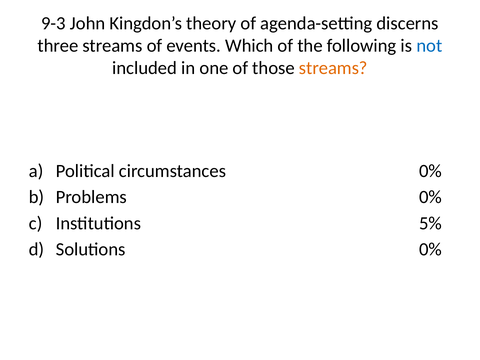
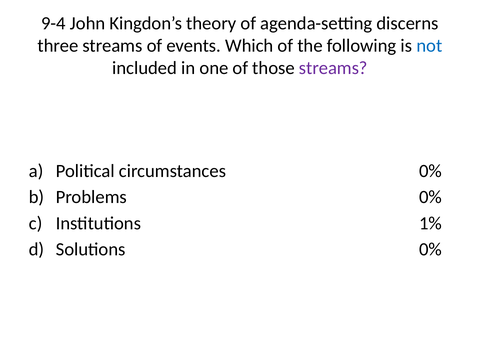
9-3: 9-3 -> 9-4 (53, 23)
streams colour: orange -> purple (333, 68)
5%: 5% -> 1% (431, 223)
